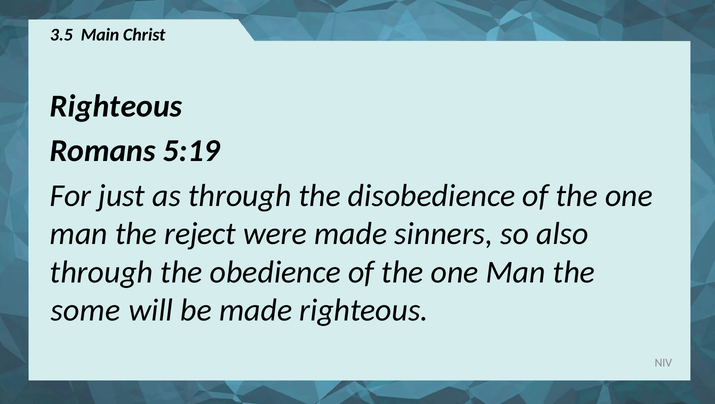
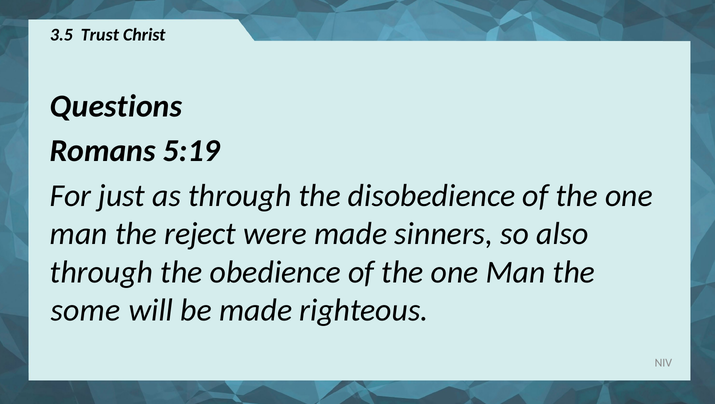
Main: Main -> Trust (100, 35)
Righteous: Righteous -> Questions (116, 106)
